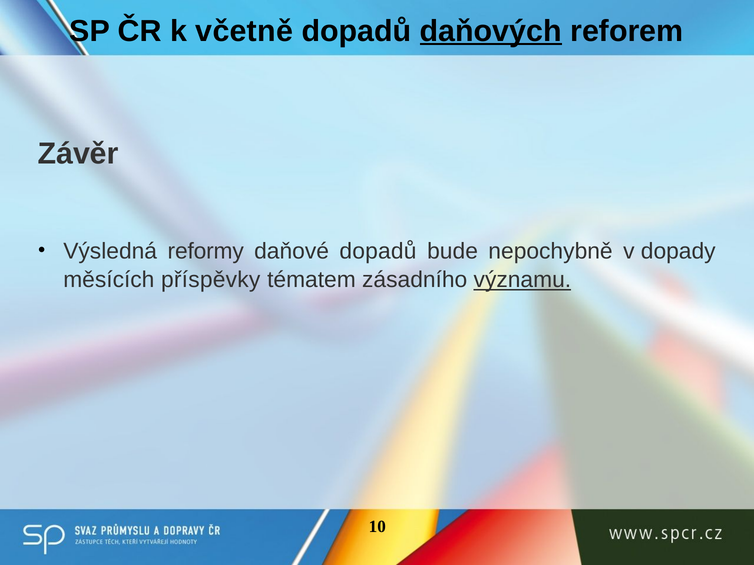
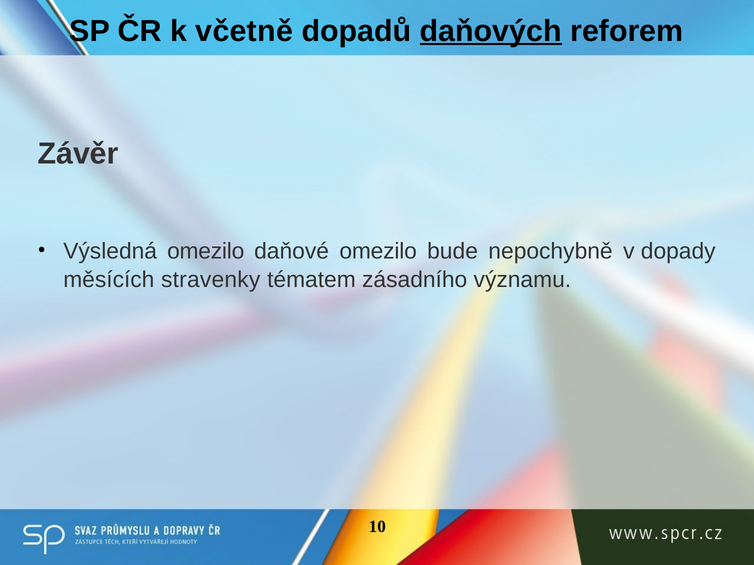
Výsledná reformy: reformy -> omezilo (206, 252)
daňové dopadů: dopadů -> omezilo (378, 252)
příspěvky: příspěvky -> stravenky (211, 280)
významu underline: present -> none (522, 280)
